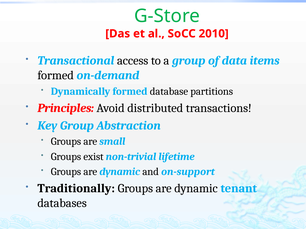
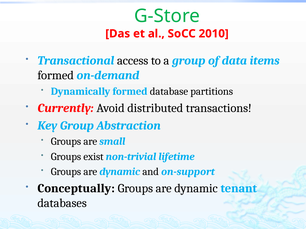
Principles: Principles -> Currently (66, 108)
Traditionally: Traditionally -> Conceptually (76, 189)
